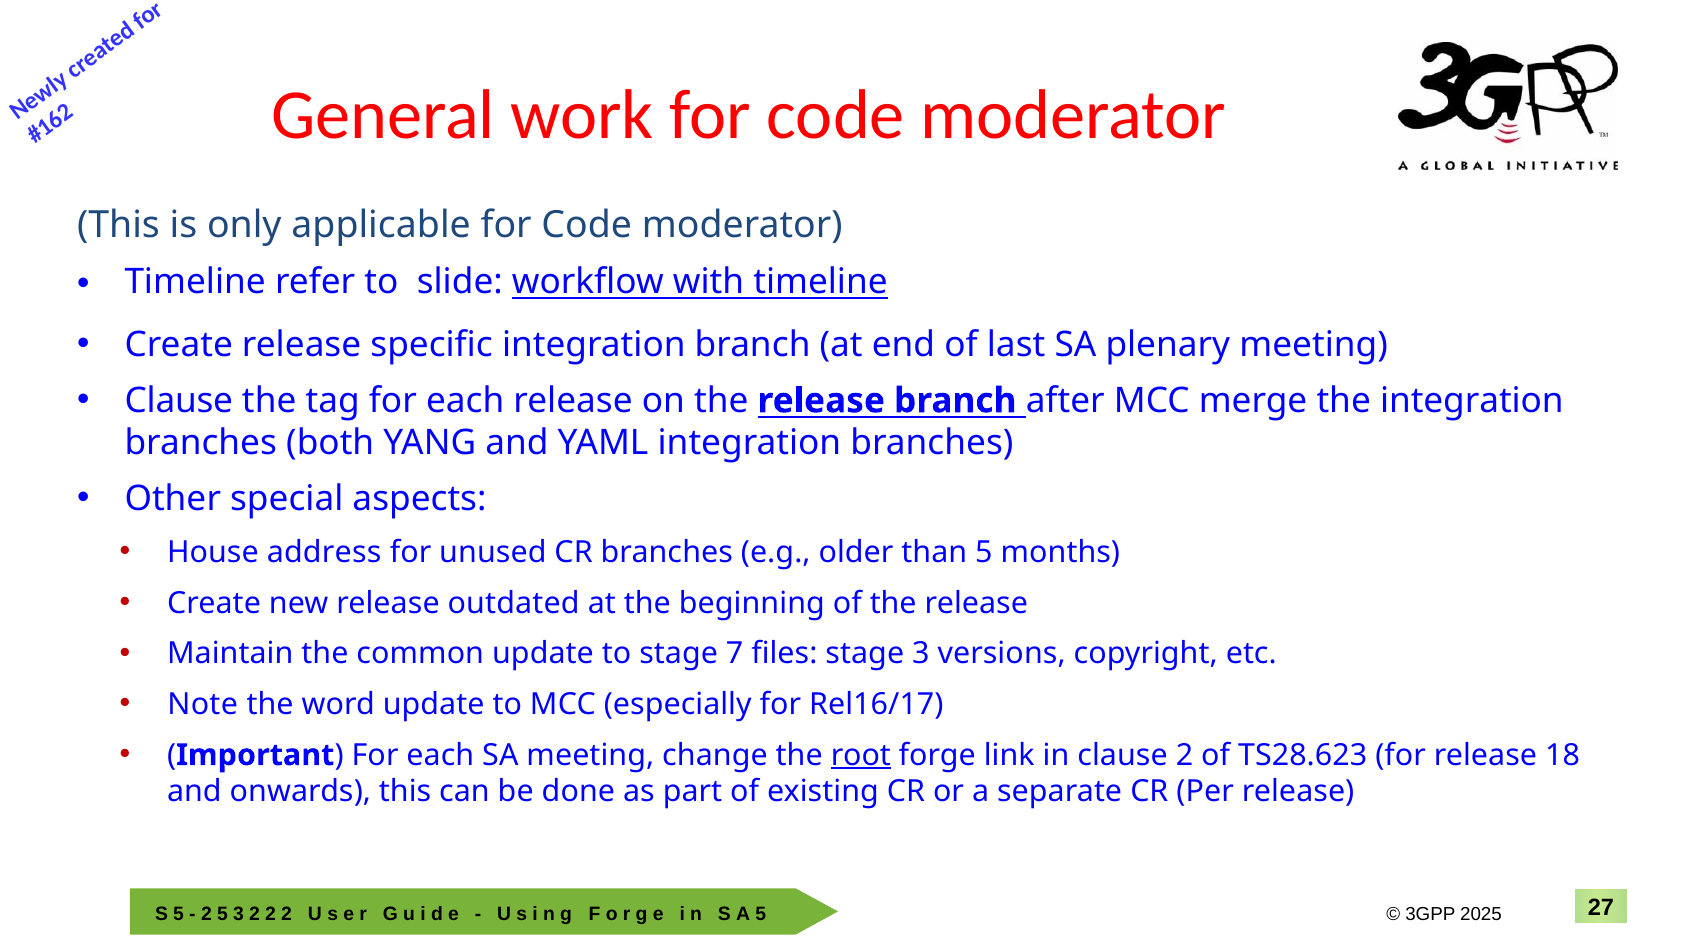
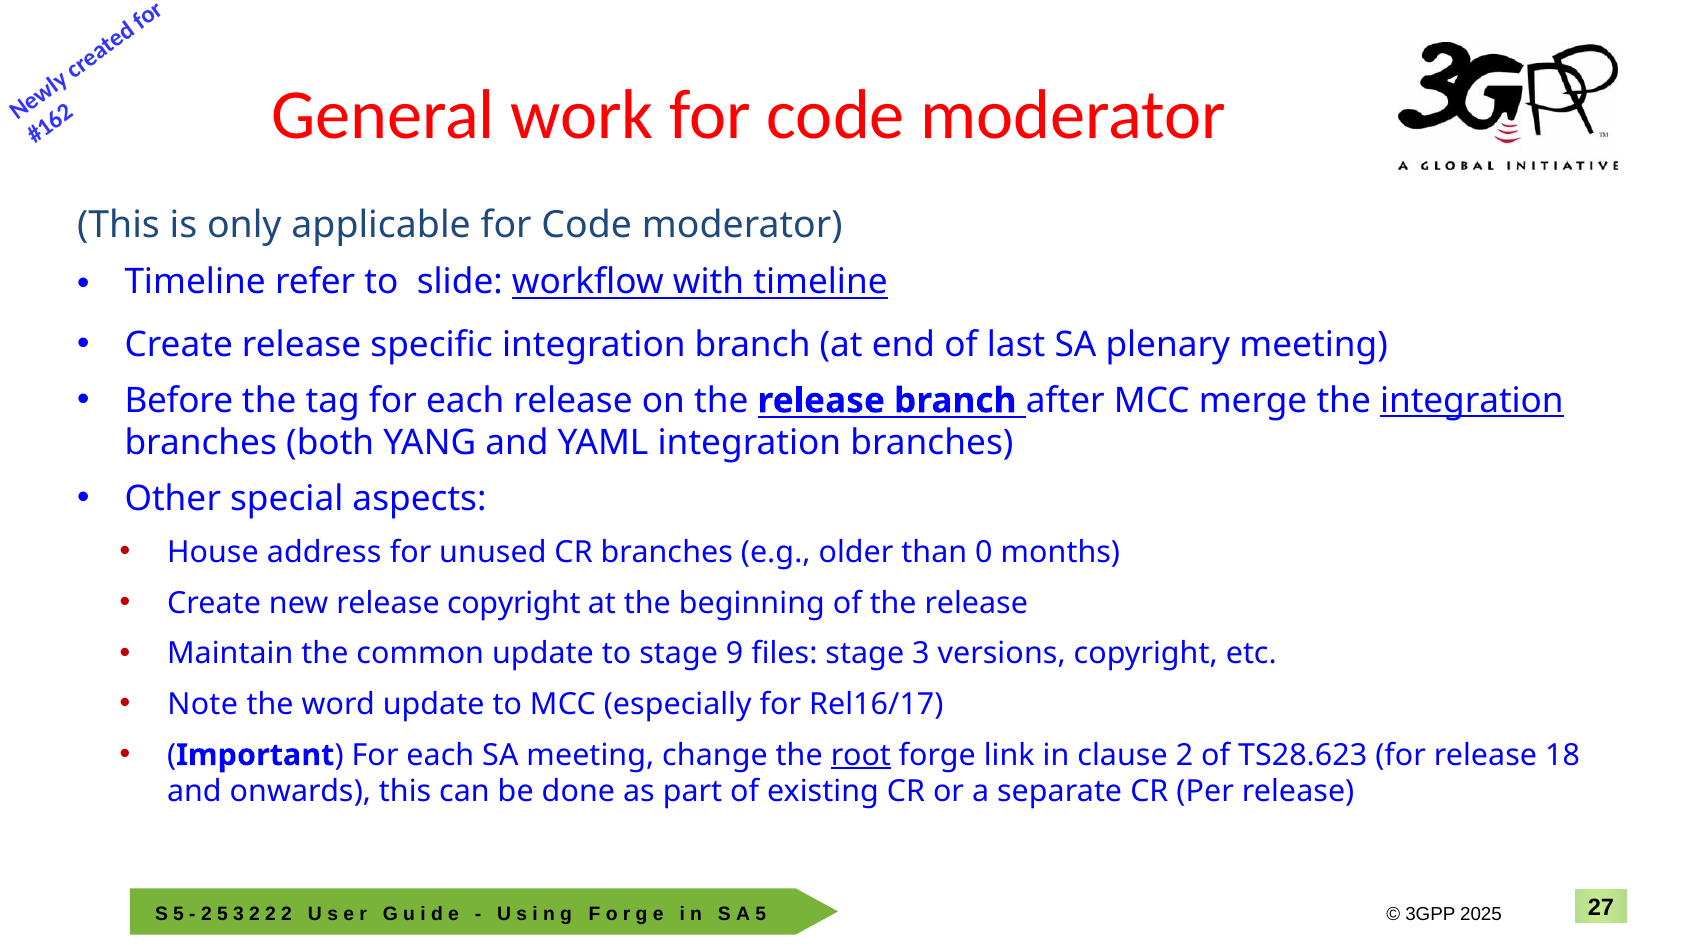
Clause: Clause -> Before (179, 400)
integration underline: none -> present (1472, 400)
than 5: 5 -> 0 (984, 552)
release outdated: outdated -> copyright (514, 603)
7: 7 -> 9 (735, 653)
